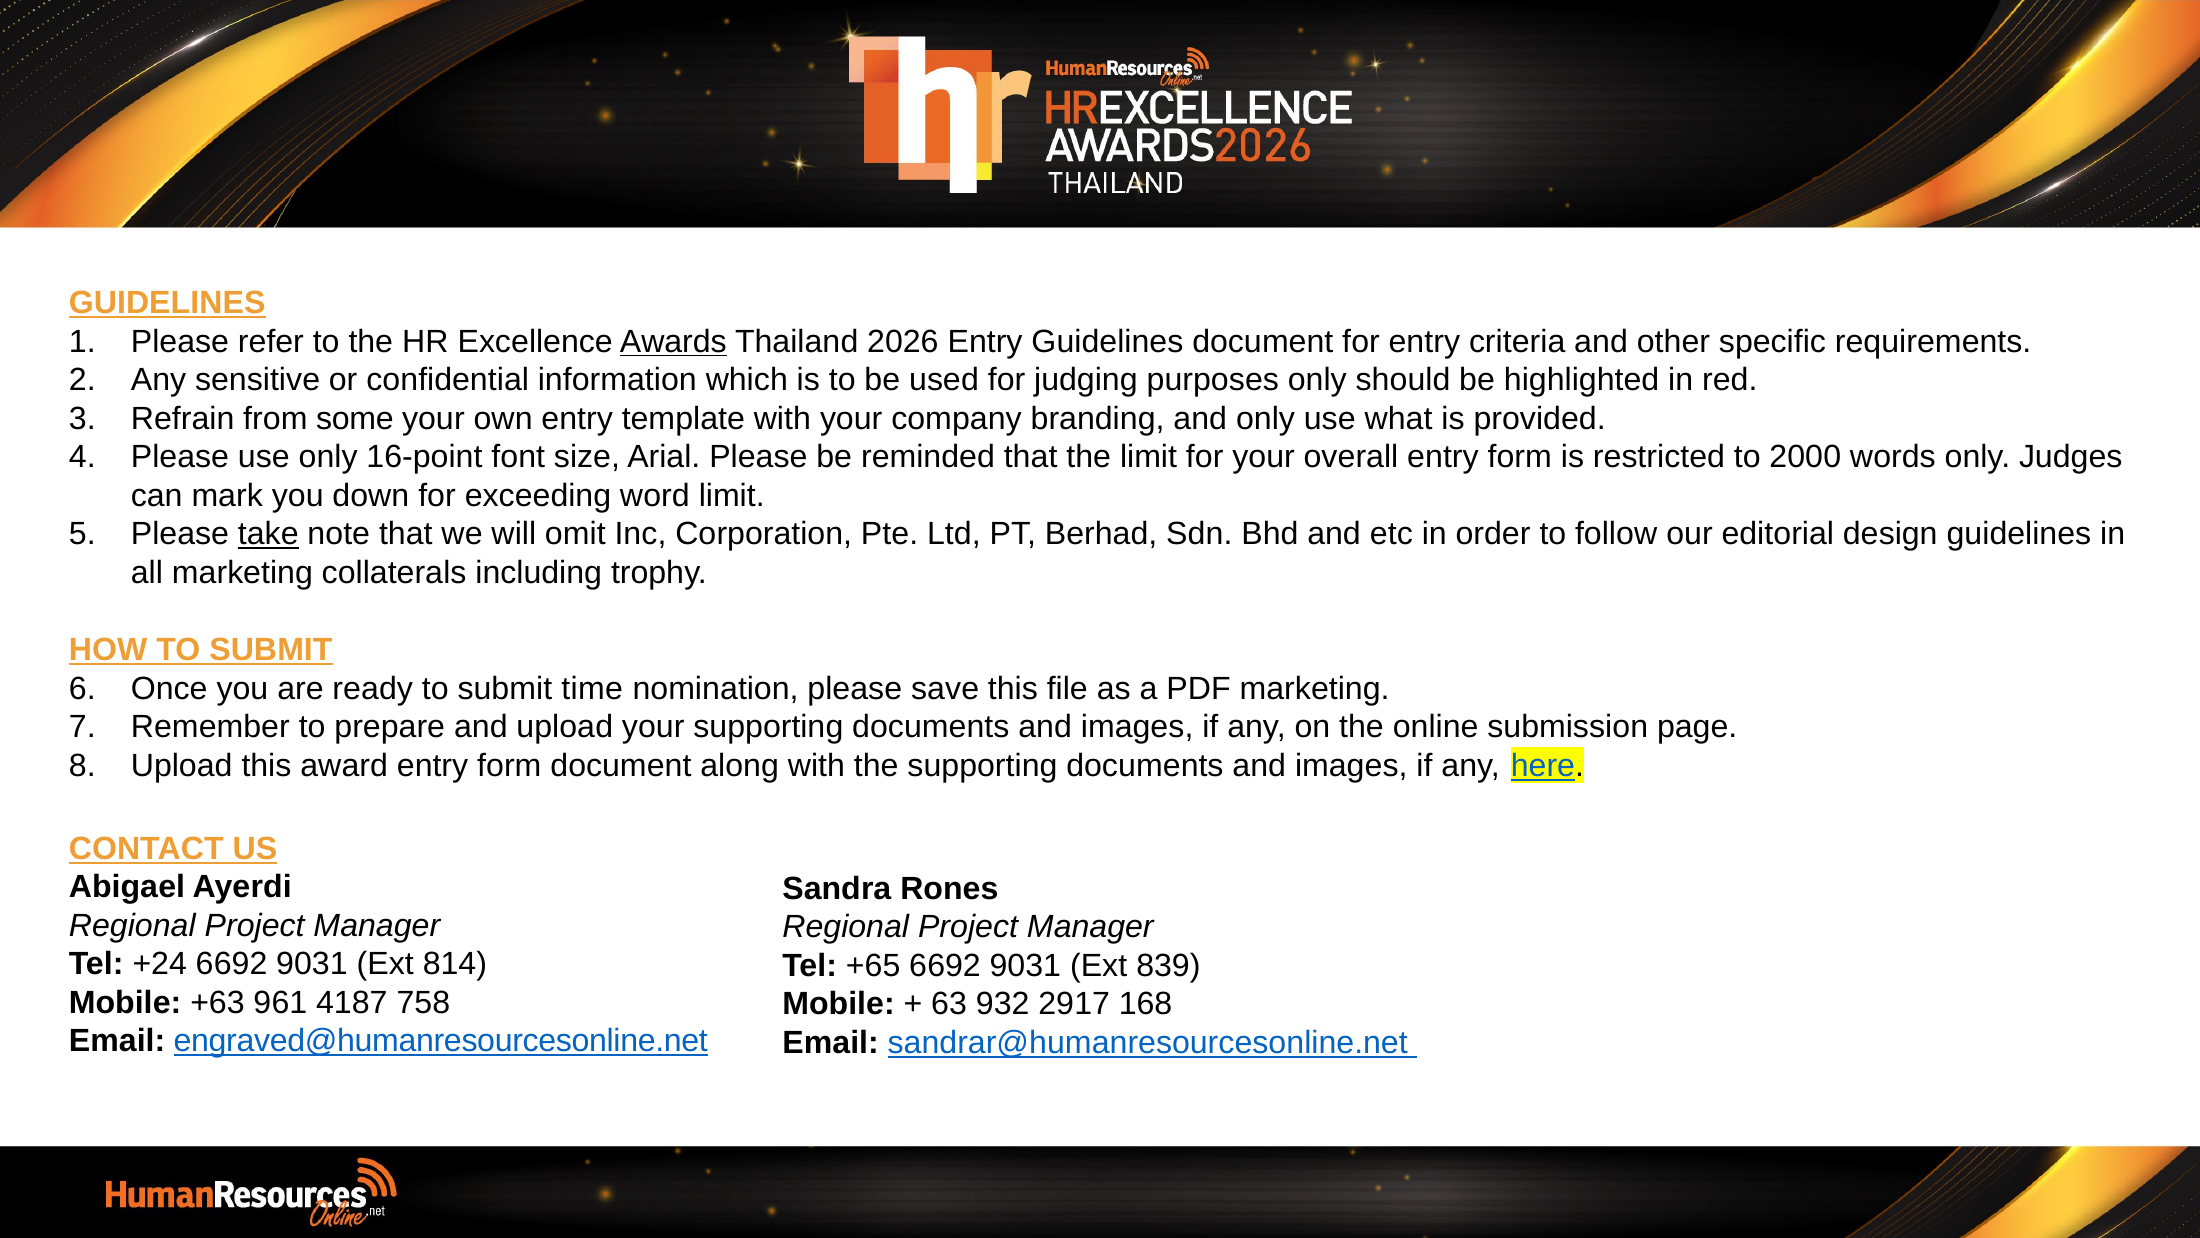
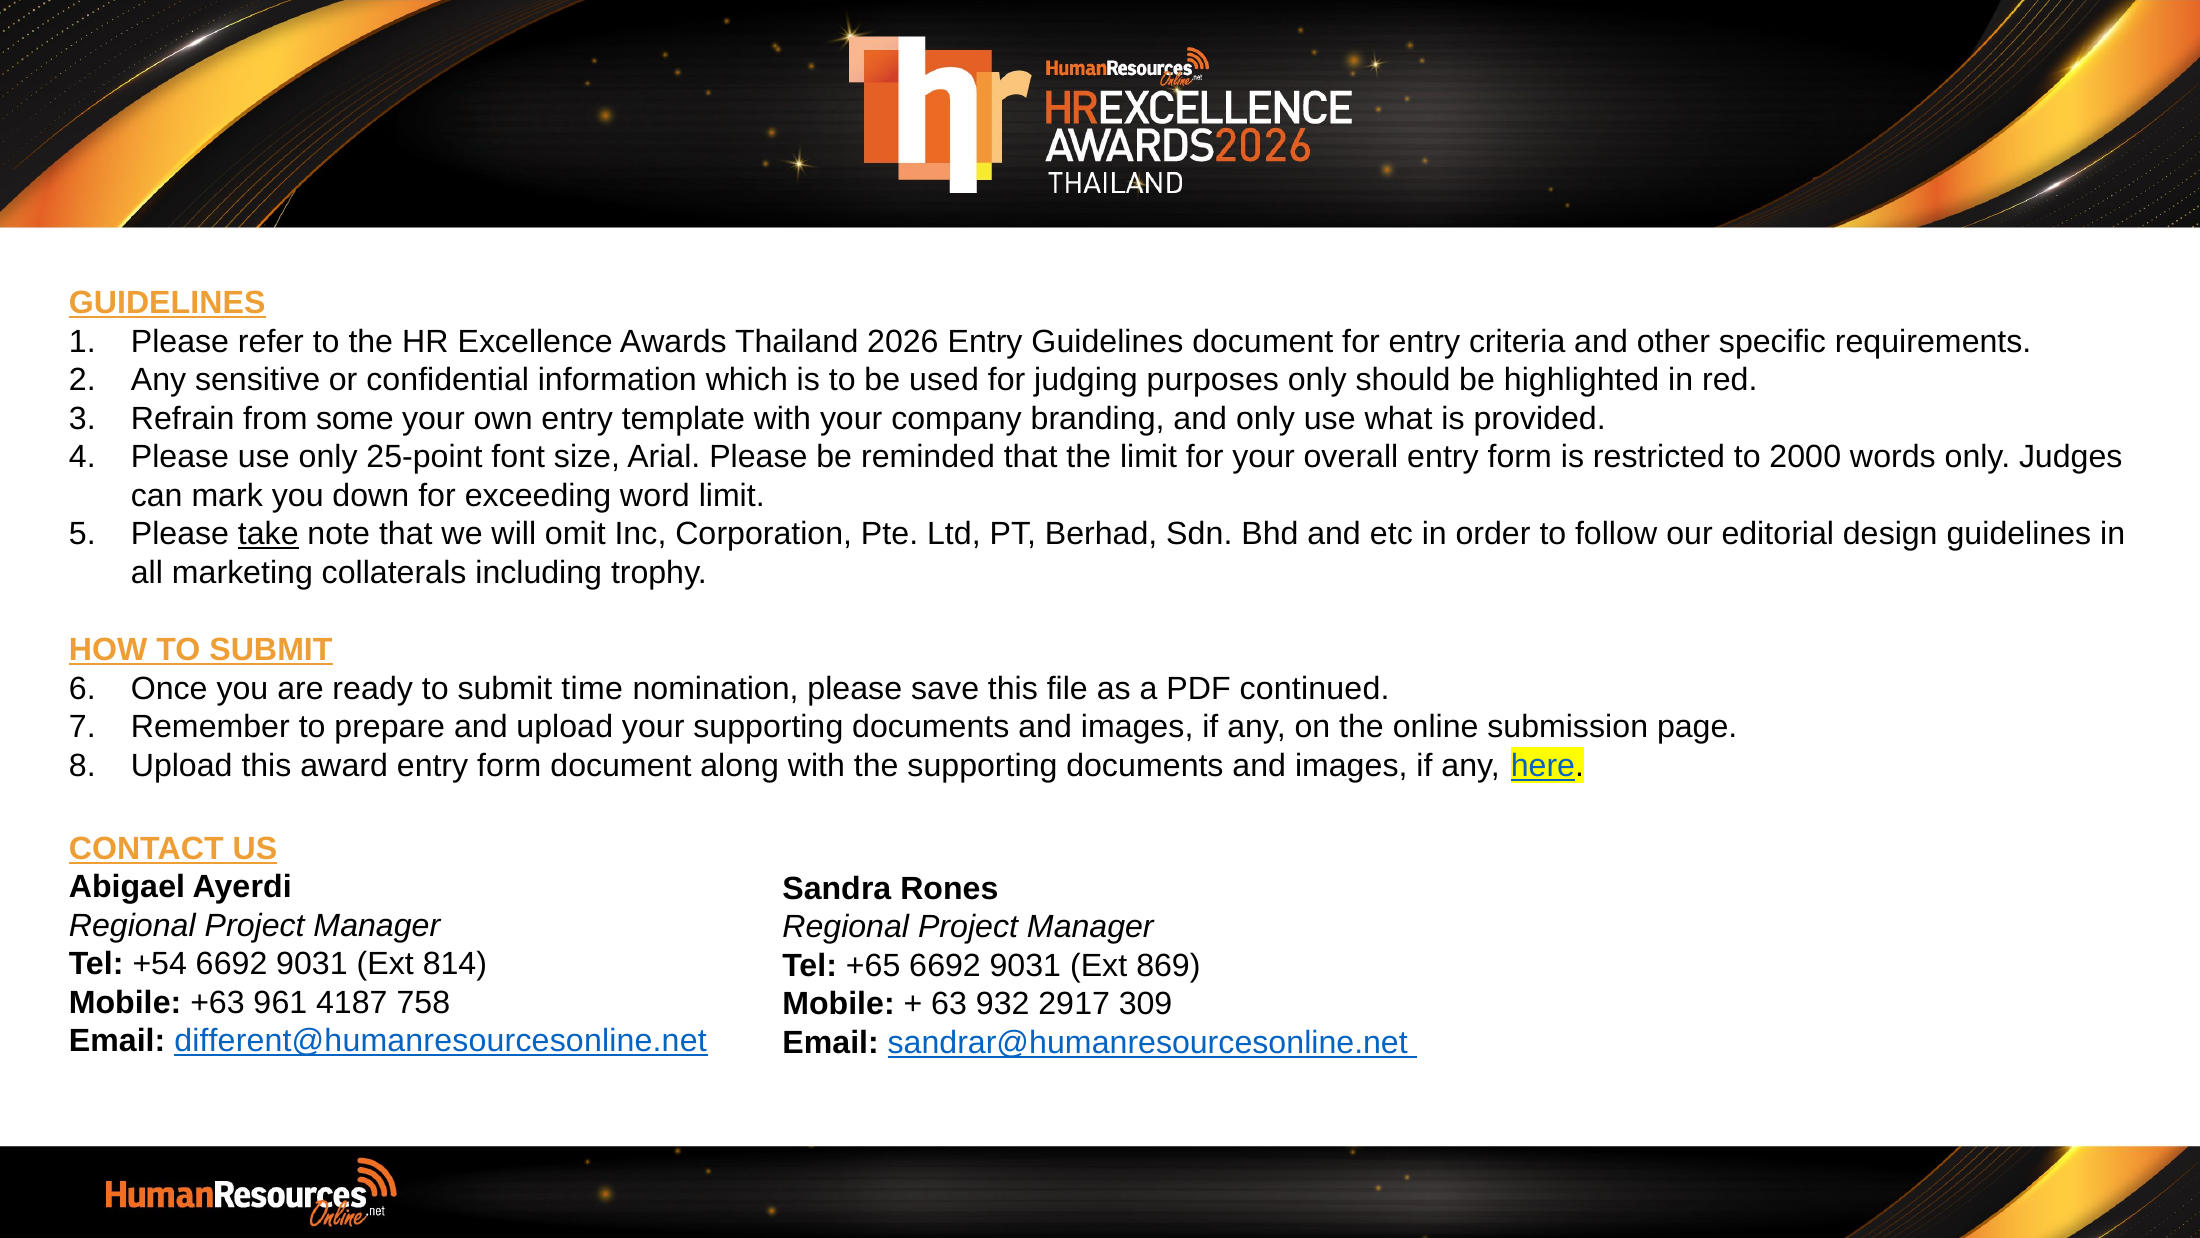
Awards underline: present -> none (673, 342)
16-point: 16-point -> 25-point (424, 457)
PDF marketing: marketing -> continued (1315, 688)
+24: +24 -> +54 (160, 964)
839: 839 -> 869 (1168, 965)
168: 168 -> 309 (1146, 1004)
engraved@humanresourcesonline.net: engraved@humanresourcesonline.net -> different@humanresourcesonline.net (440, 1041)
